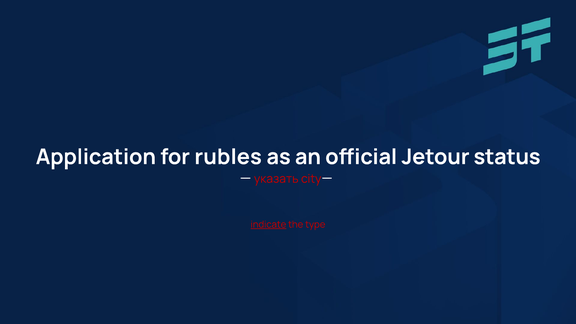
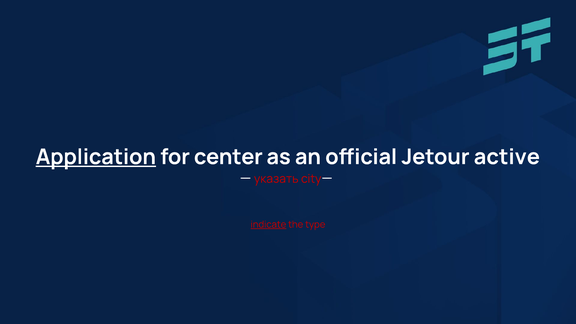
Application underline: none -> present (96, 157)
rubles: rubles -> center (228, 157)
status: status -> active (507, 157)
